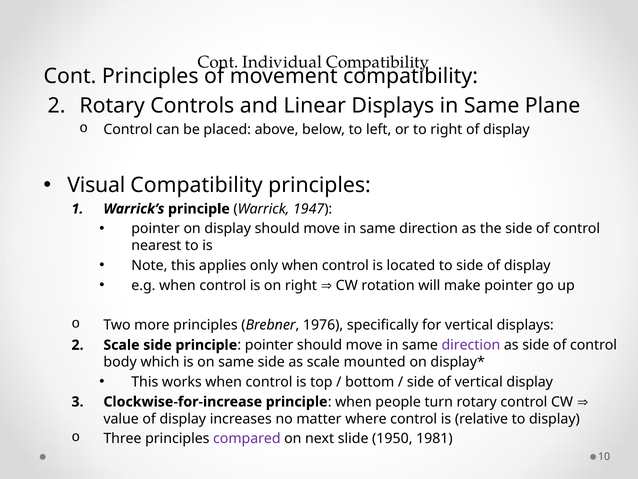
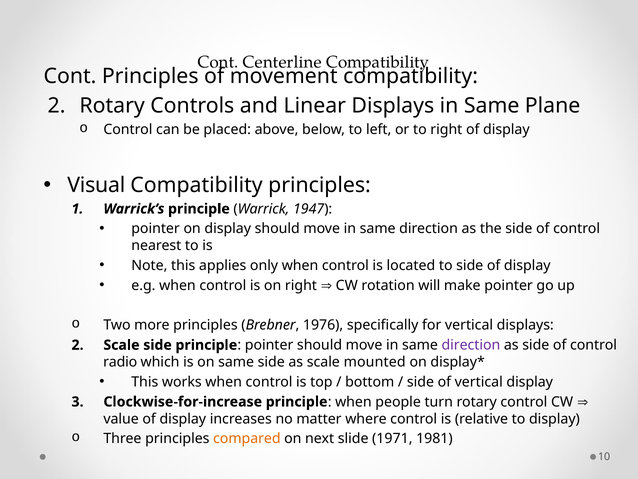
Individual: Individual -> Centerline (282, 62)
body: body -> radio (120, 362)
compared colour: purple -> orange (247, 438)
1950: 1950 -> 1971 (392, 438)
